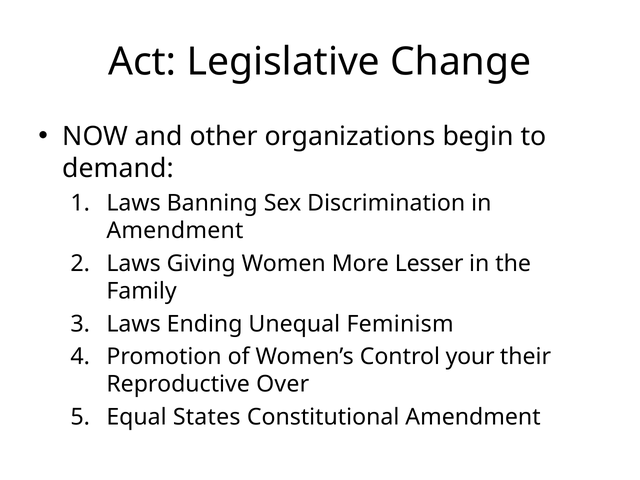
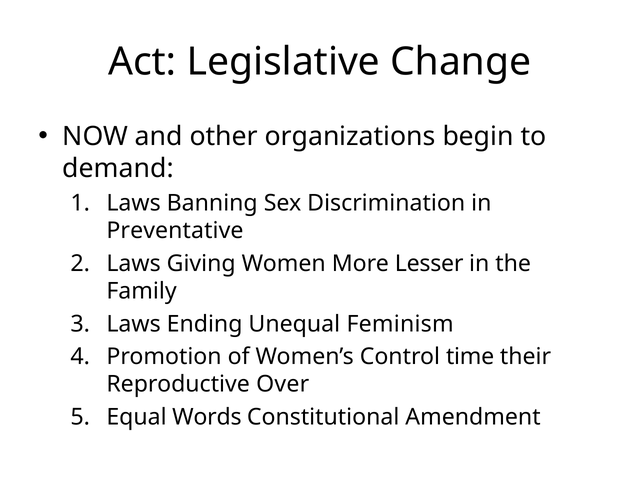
Amendment: Amendment -> Preventative (175, 231)
your: your -> time (470, 357)
States: States -> Words (207, 417)
